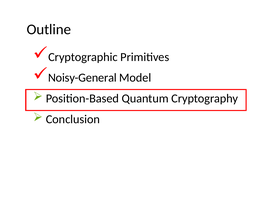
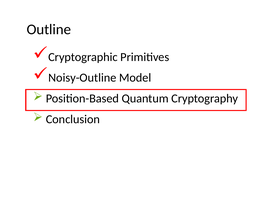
Noisy-General: Noisy-General -> Noisy-Outline (82, 78)
